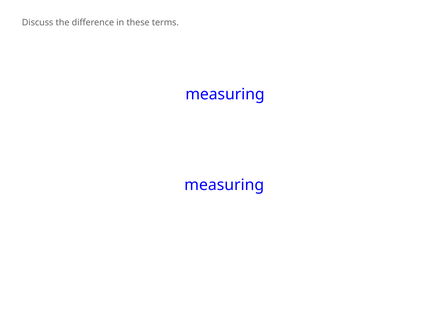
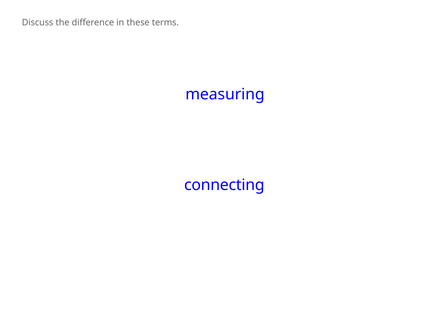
measuring: measuring -> connecting (224, 185)
